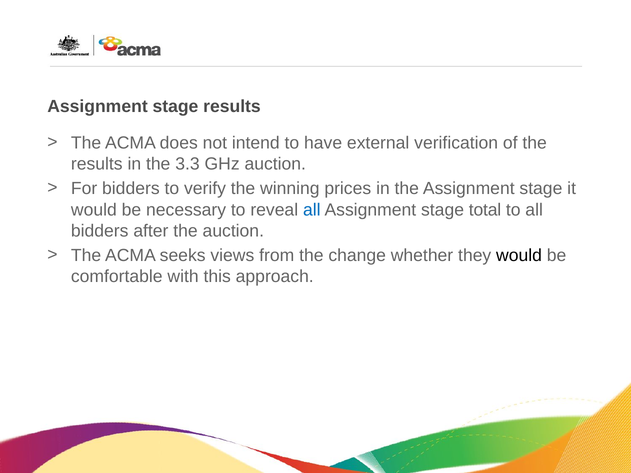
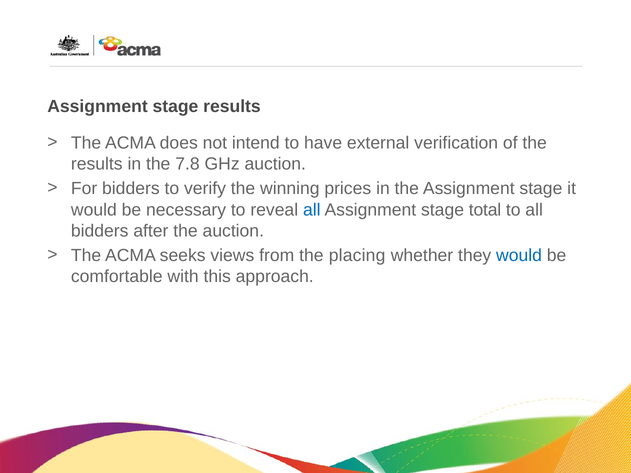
3.3: 3.3 -> 7.8 (187, 164)
change: change -> placing (357, 255)
would colour: black -> blue (519, 255)
